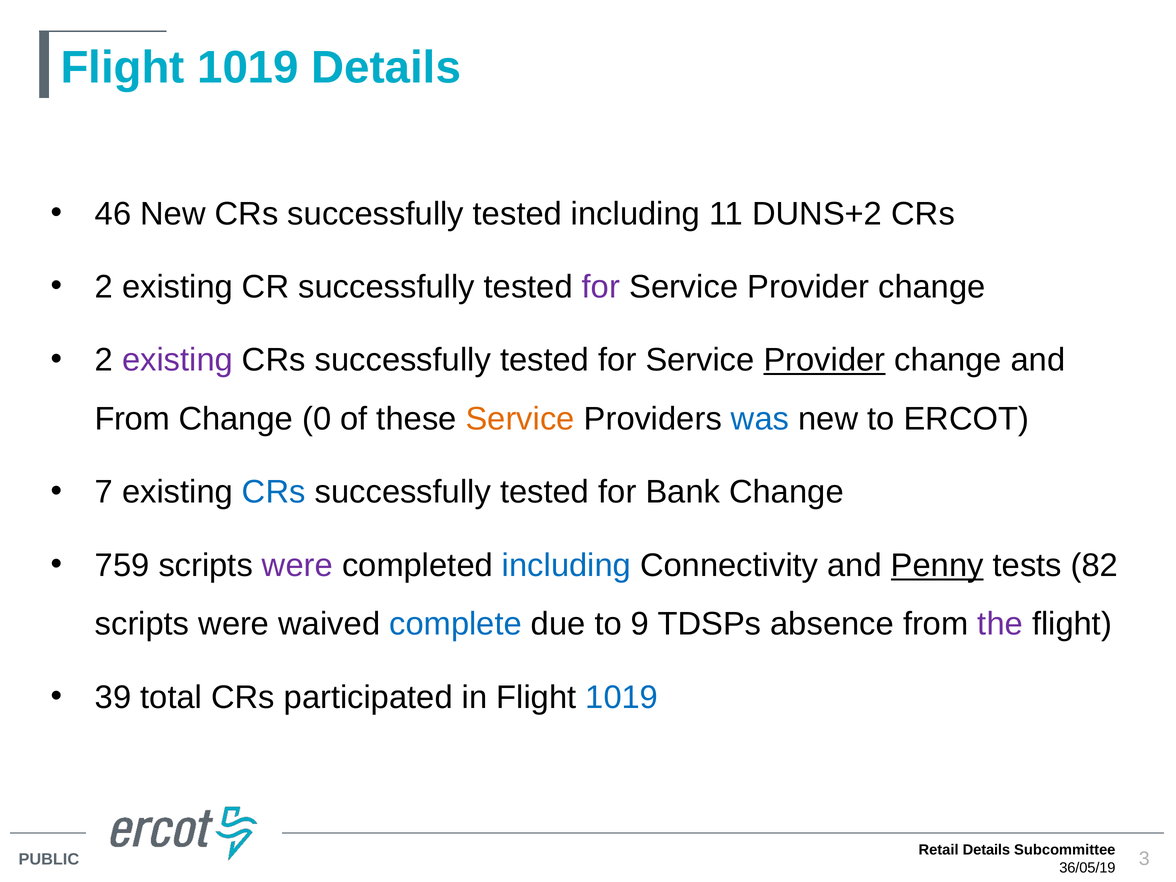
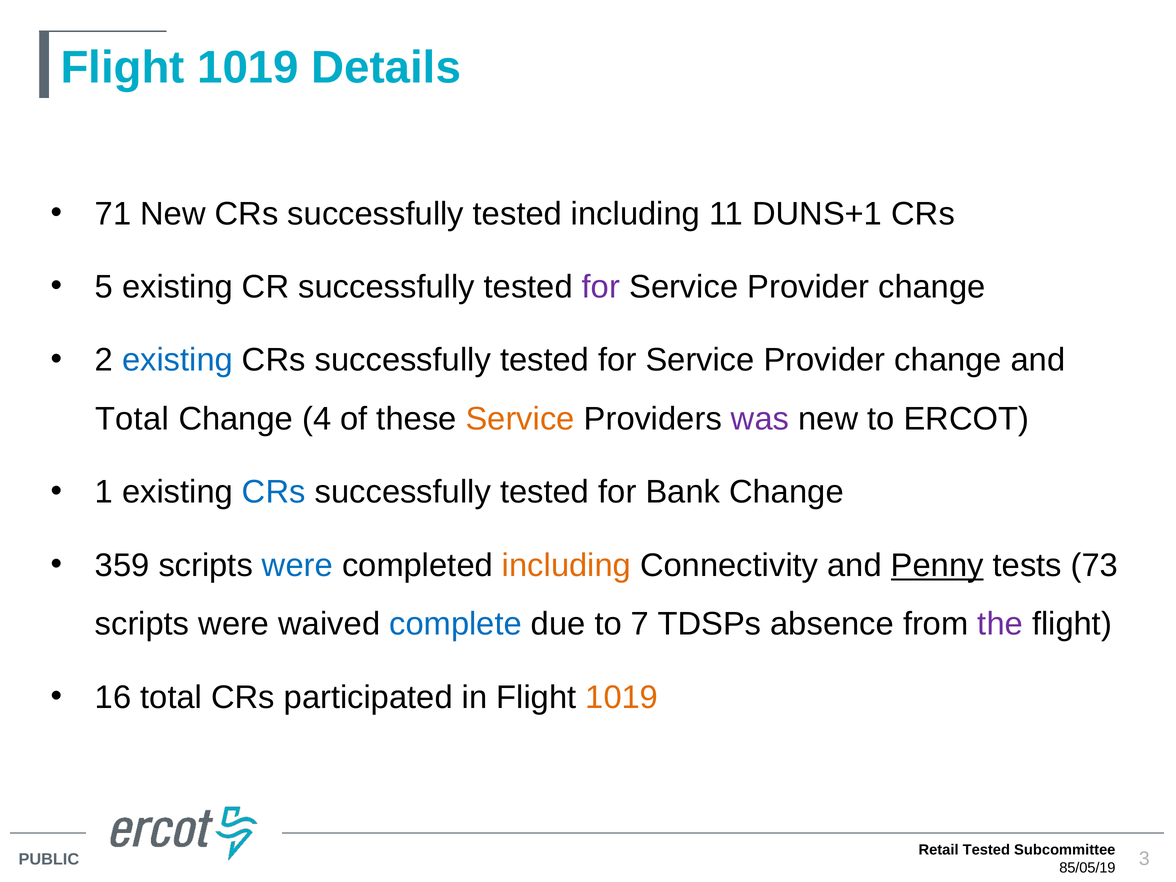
46: 46 -> 71 (113, 214)
DUNS+2: DUNS+2 -> DUNS+1 (817, 214)
2: 2 -> 5 (104, 287)
existing colour: purple -> blue (178, 360)
Provider underline: present -> none (824, 360)
From: From -> Total (132, 419)
0: 0 -> 4 (317, 419)
was colour: blue -> purple (760, 419)
7: 7 -> 1 (104, 492)
759: 759 -> 359 (122, 565)
were colour: purple -> blue (297, 565)
including colour: blue -> orange (566, 565)
82: 82 -> 73 (1094, 565)
9: 9 -> 7 (640, 624)
39: 39 -> 16 (113, 697)
1019 colour: blue -> orange (622, 697)
Retail Details: Details -> Tested (986, 850)
36/05/19: 36/05/19 -> 85/05/19 (1087, 868)
